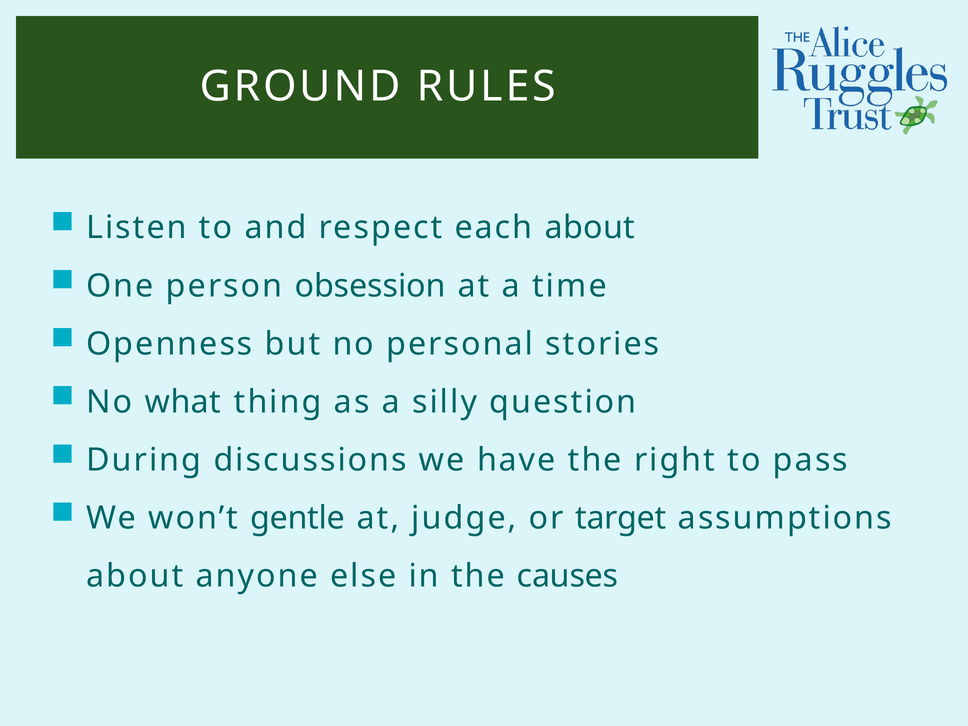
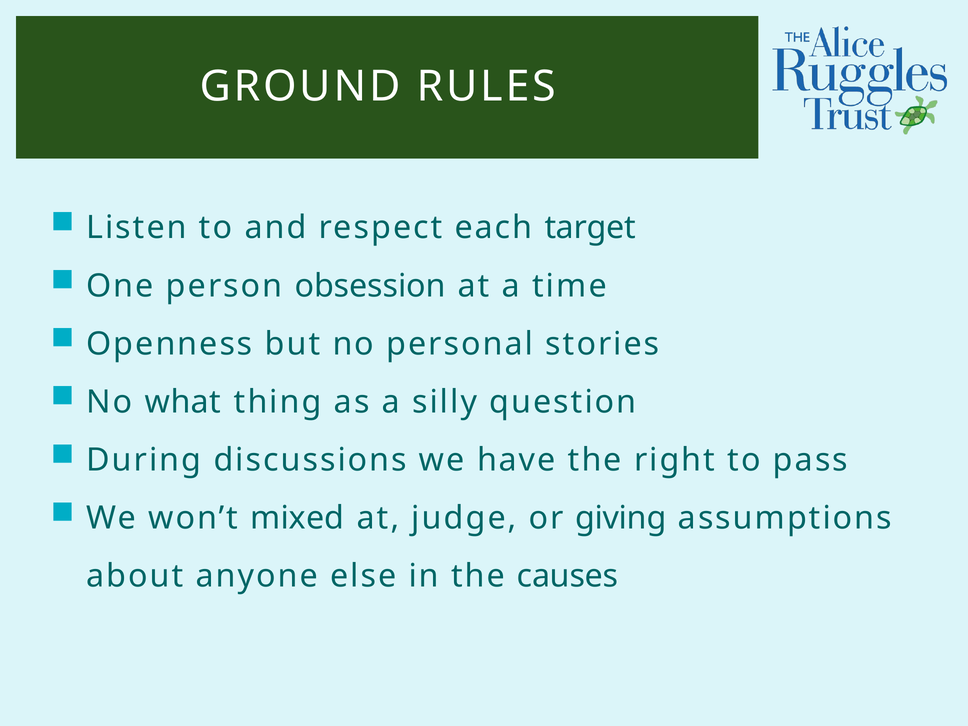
each about: about -> target (590, 228)
gentle: gentle -> mixed (297, 518)
target: target -> giving (621, 518)
